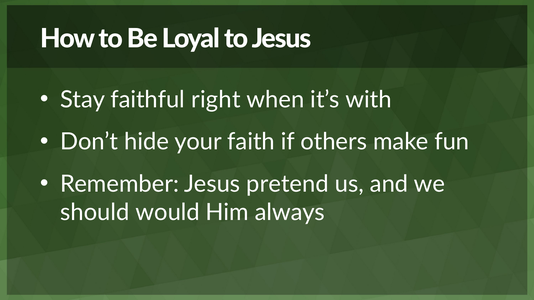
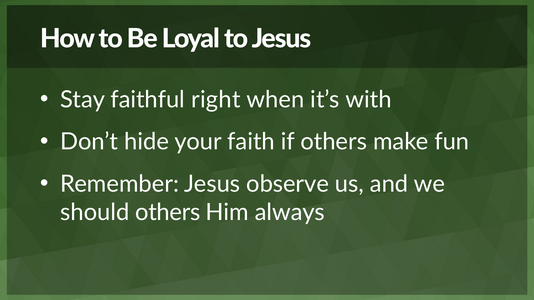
pretend: pretend -> observe (288, 184)
should would: would -> others (168, 213)
